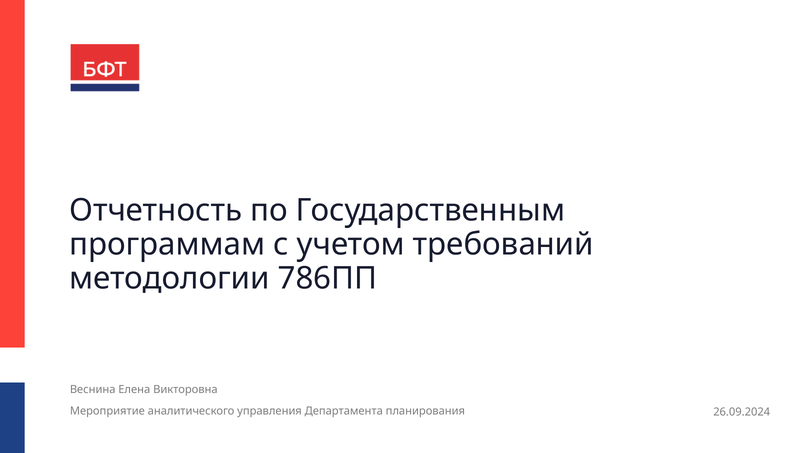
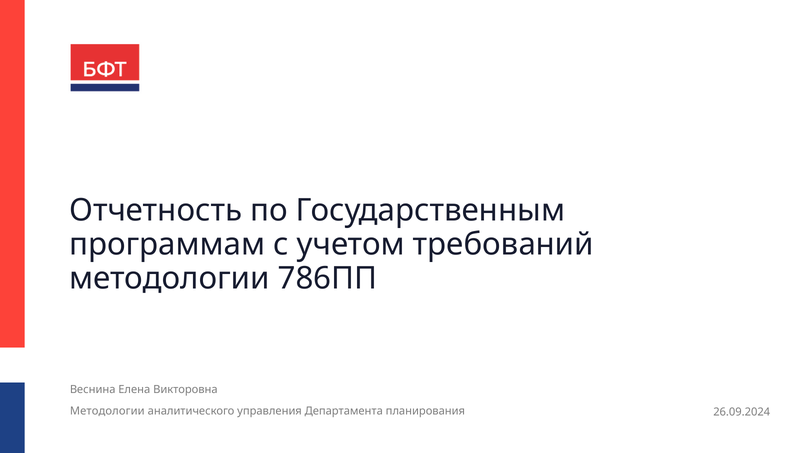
Мероприятие: Мероприятие -> Методологии (107, 411)
